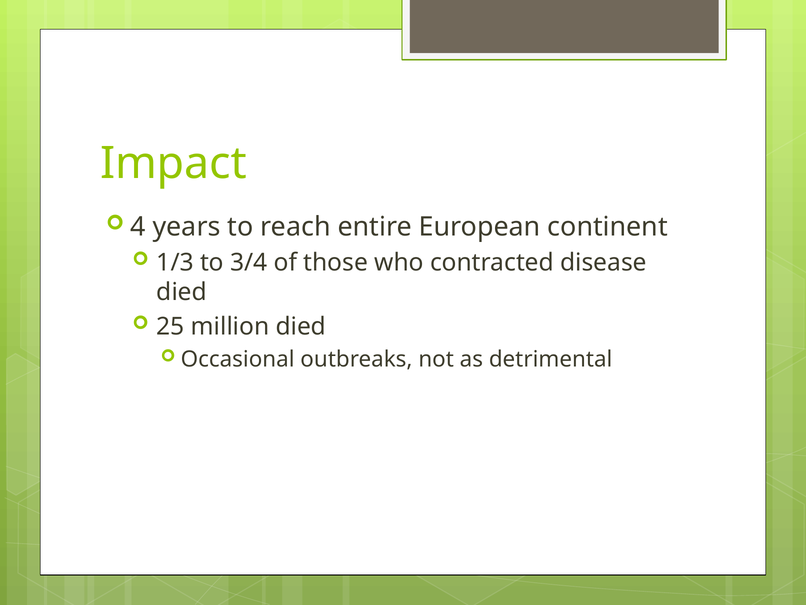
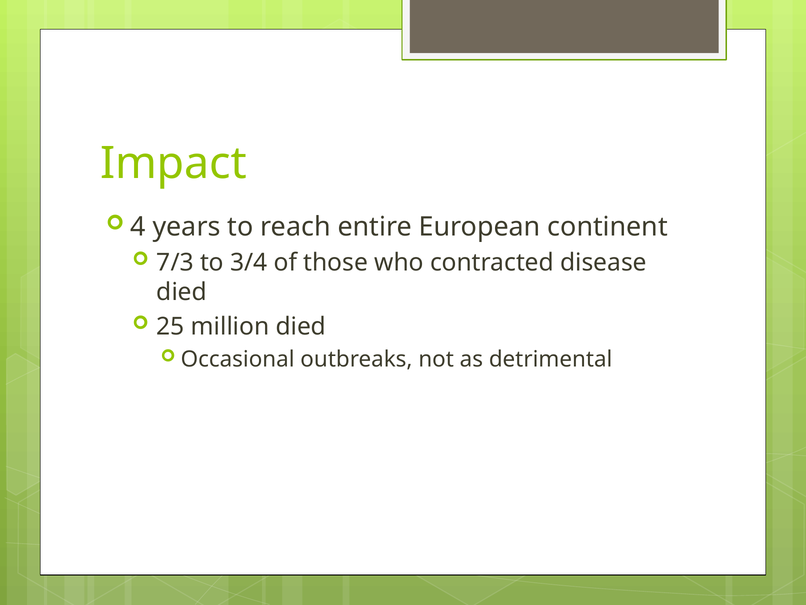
1/3: 1/3 -> 7/3 (175, 263)
